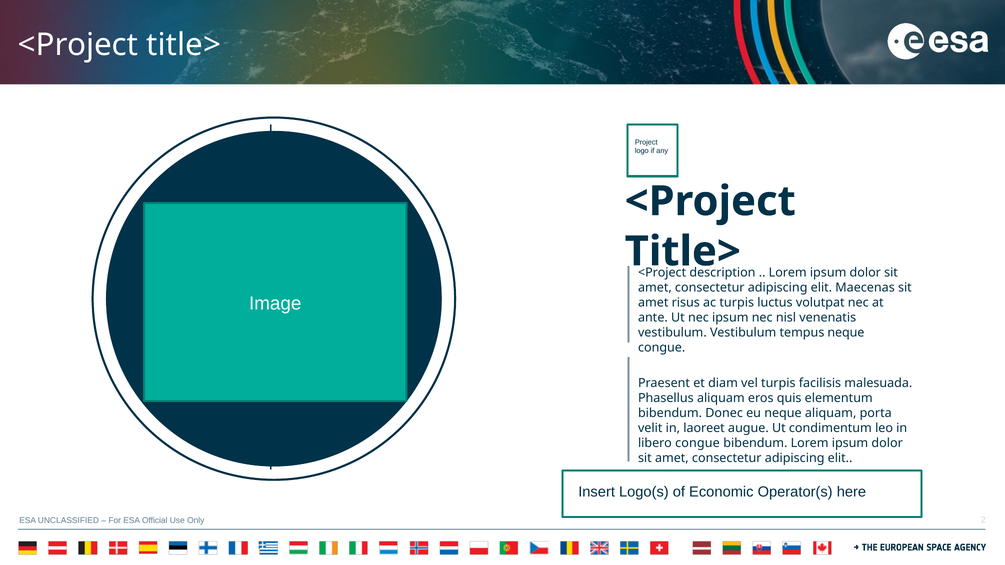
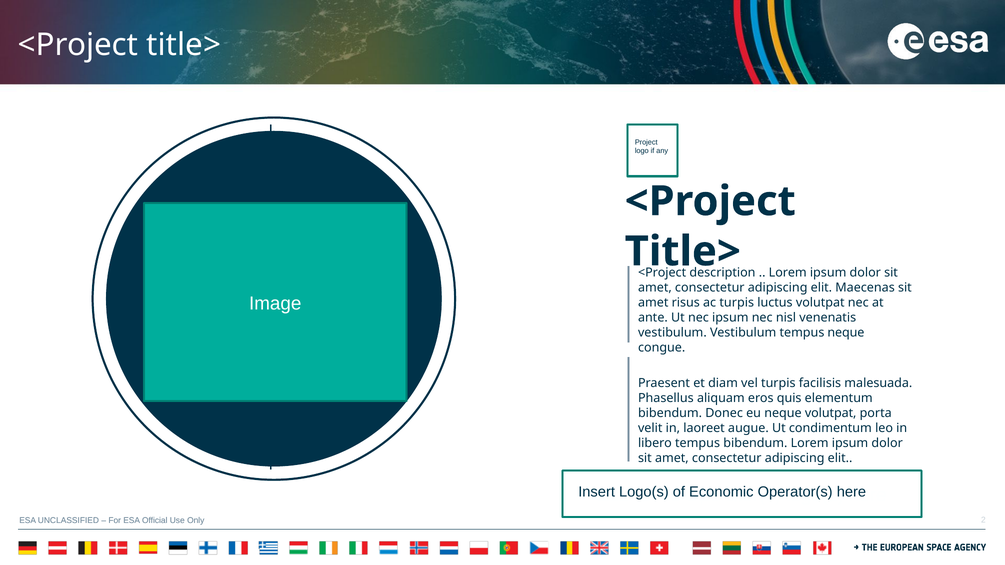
neque aliquam: aliquam -> volutpat (831, 413)
libero congue: congue -> tempus (698, 443)
